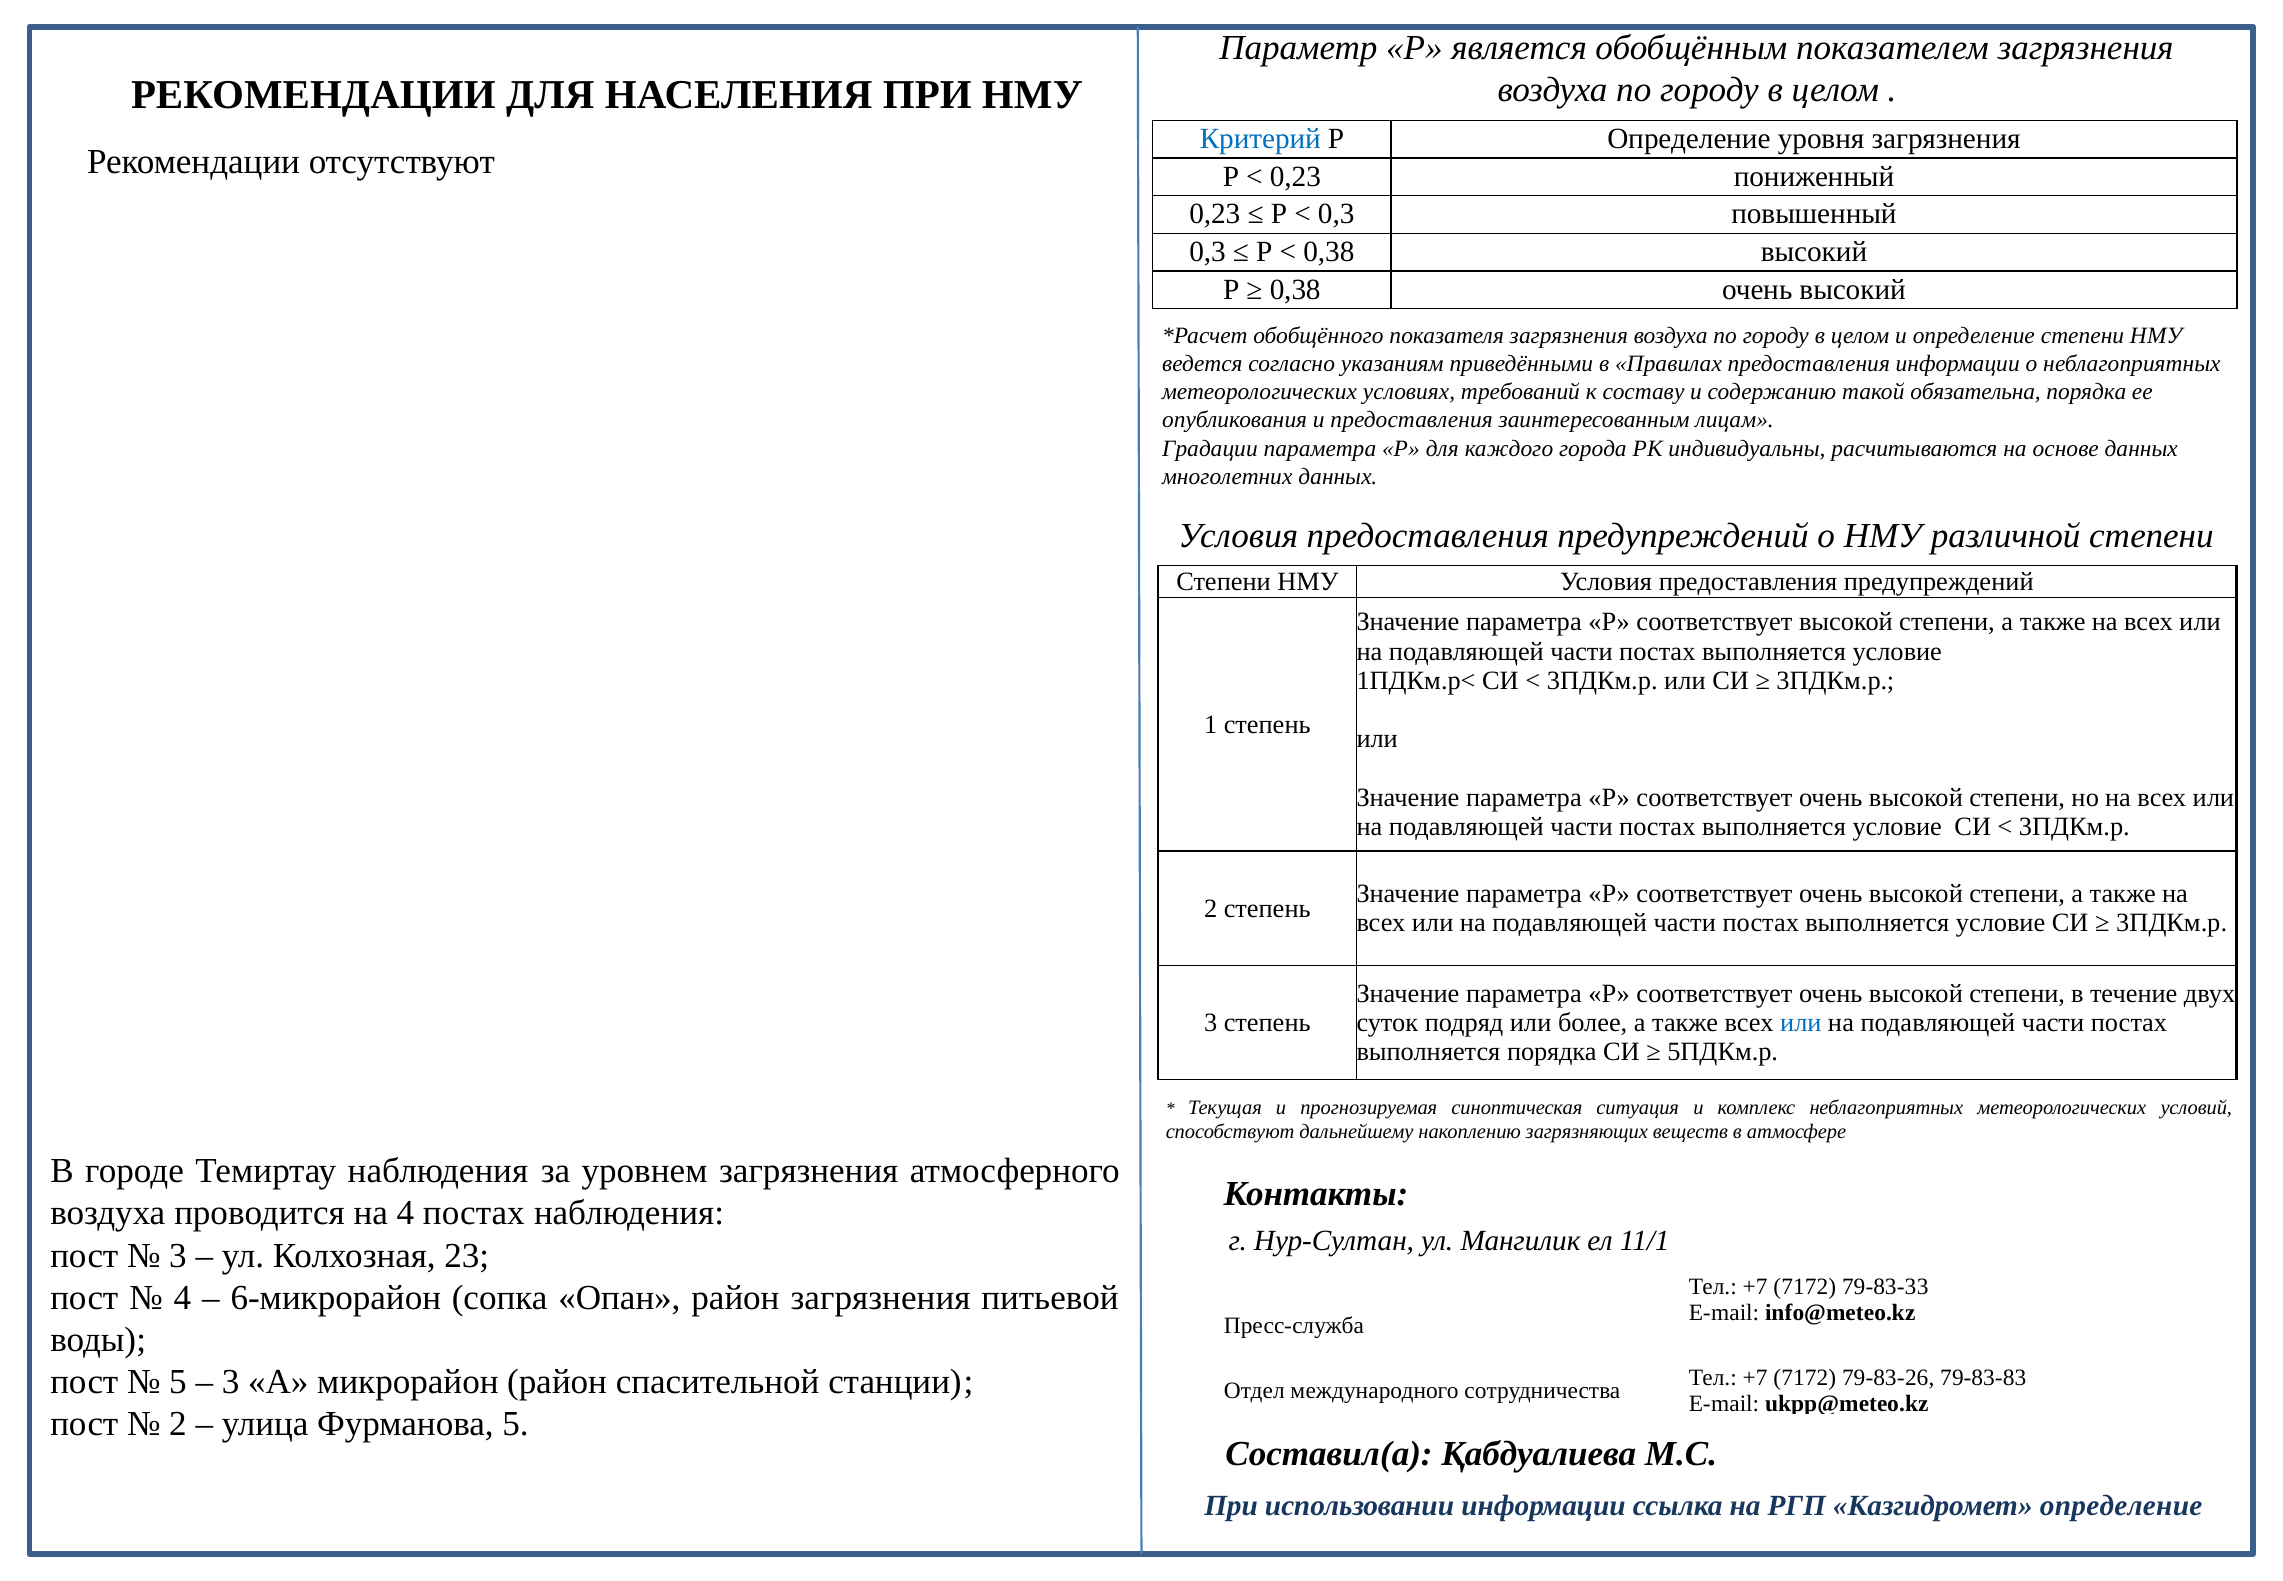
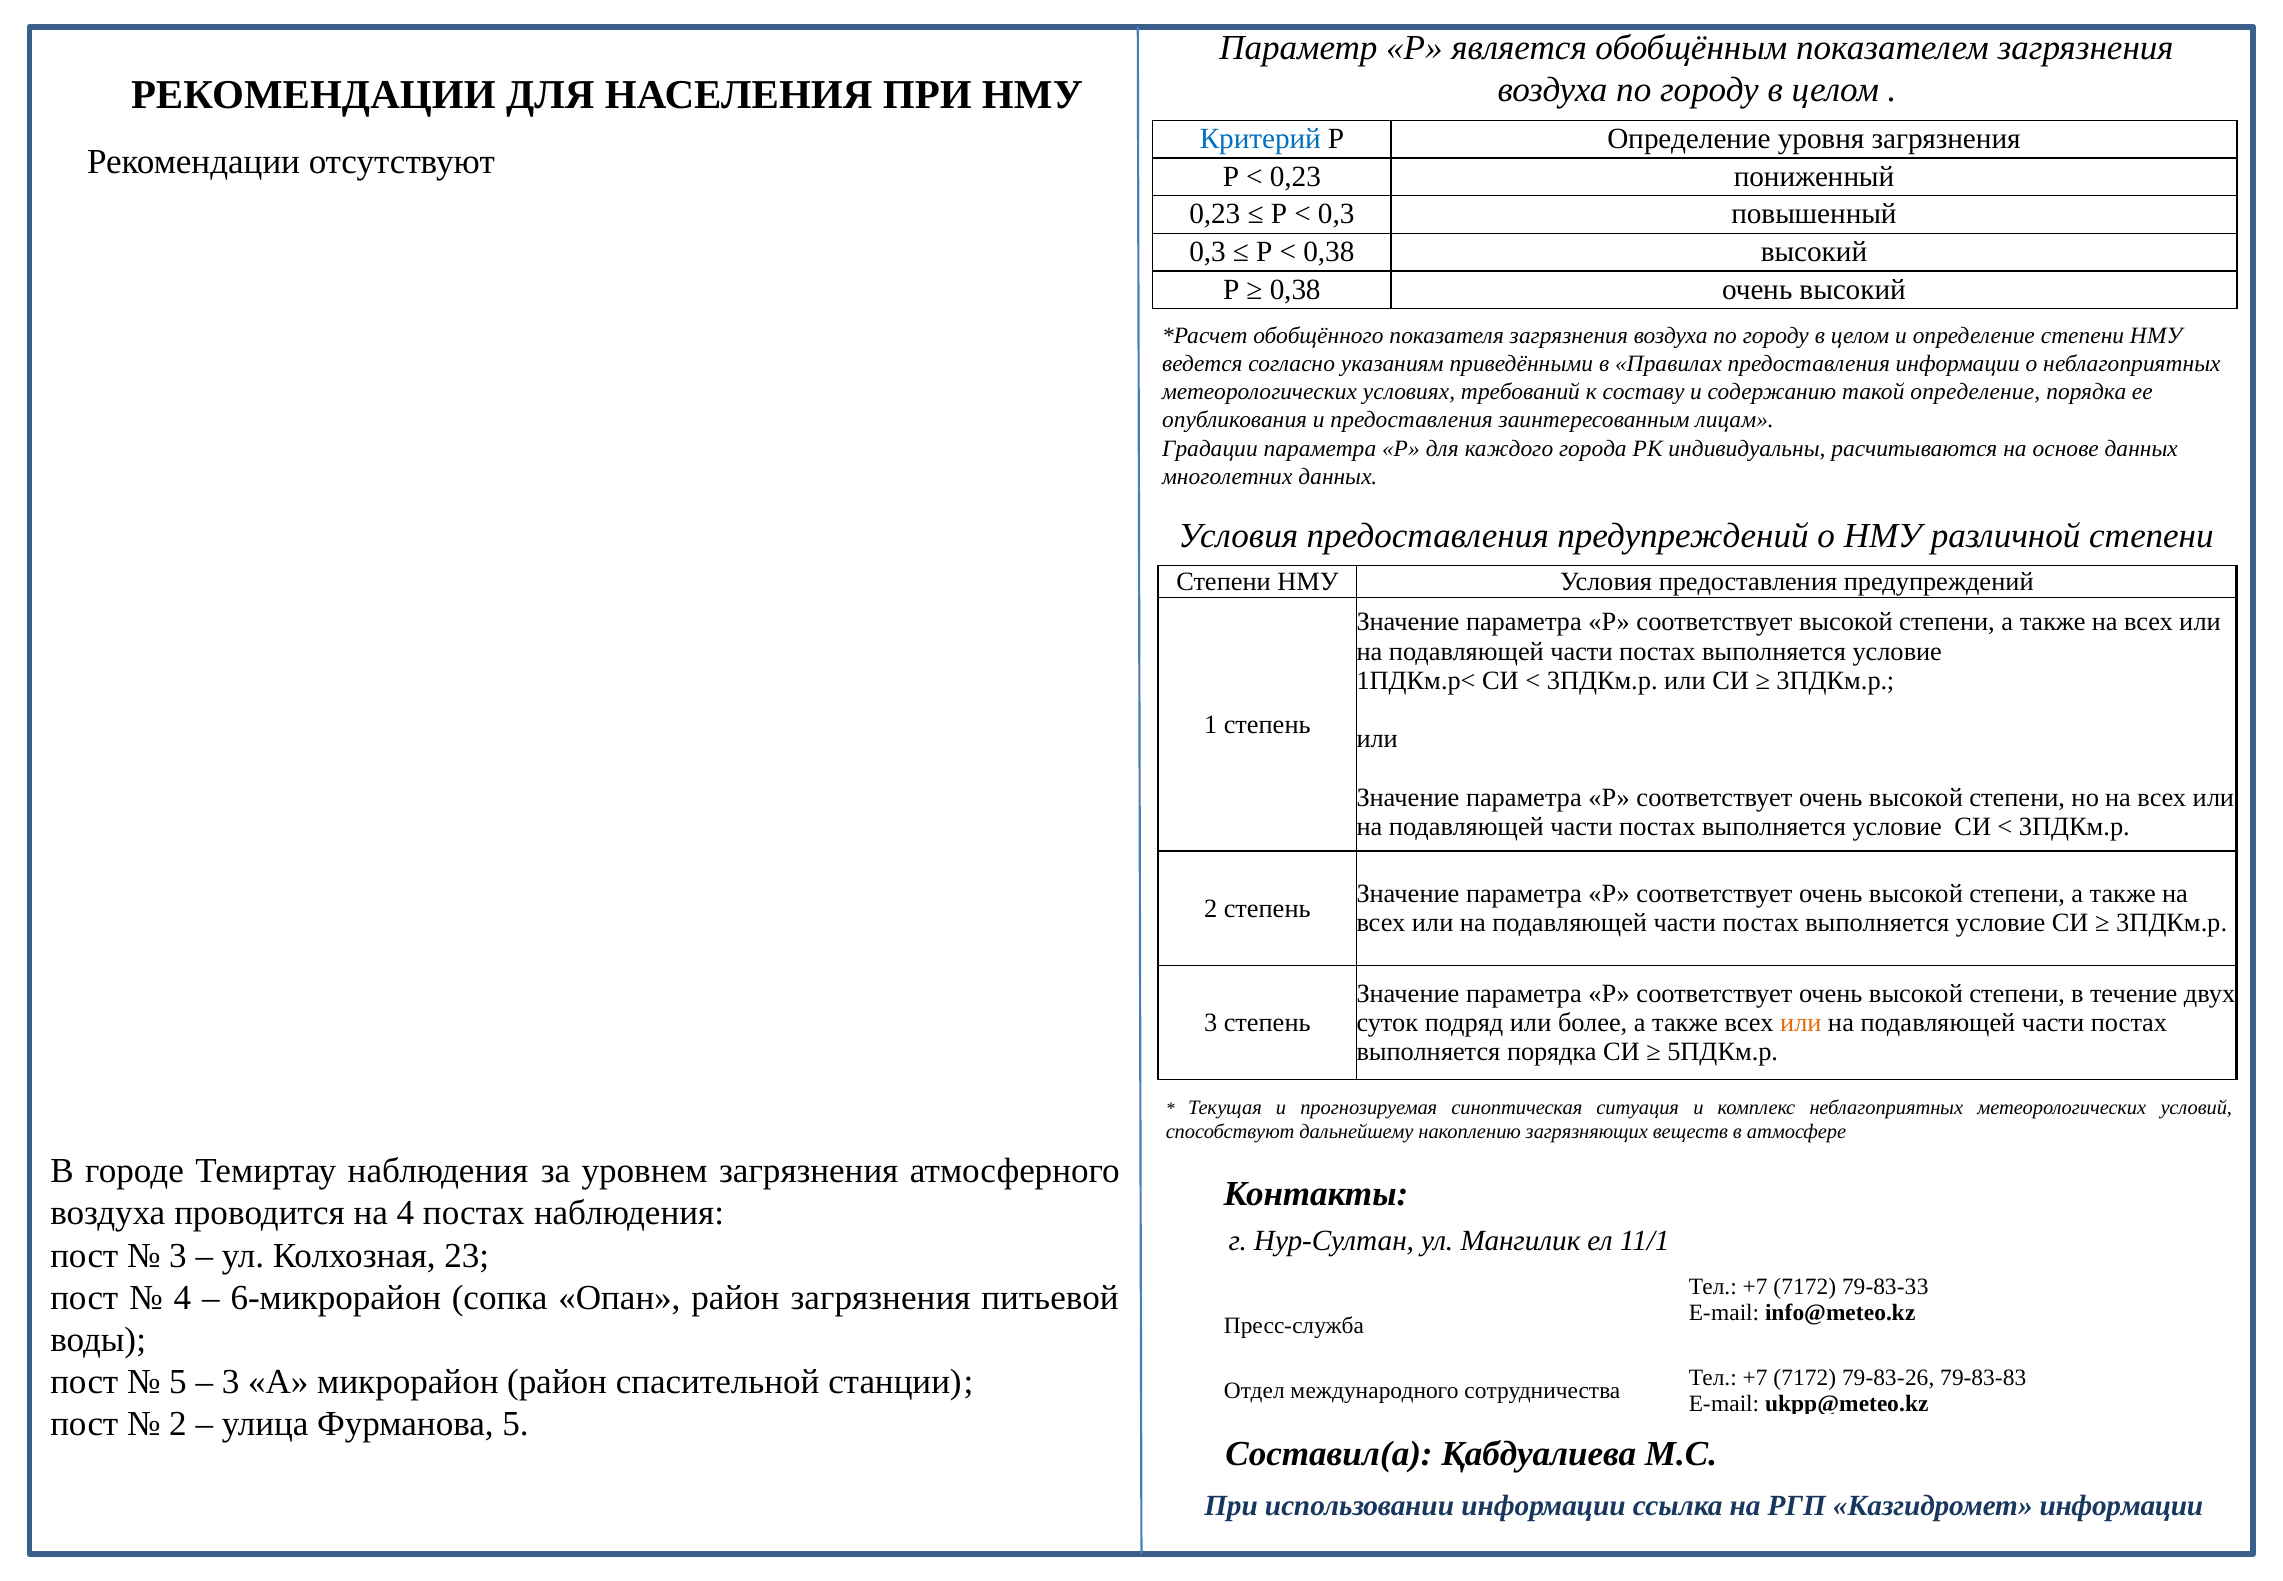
такой обязательна: обязательна -> определение (1975, 392)
или colour: blue -> orange (1801, 1022)
Казгидромет определение: определение -> информации (2121, 1505)
